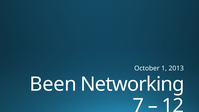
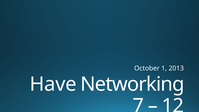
Been: Been -> Have (53, 84)
